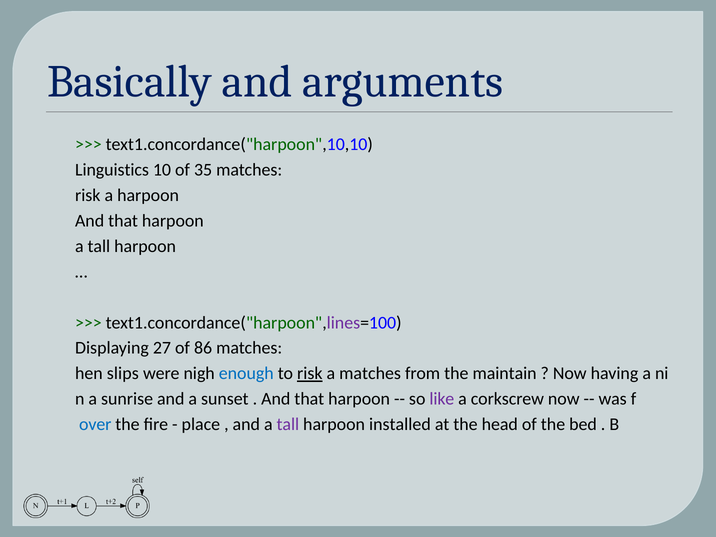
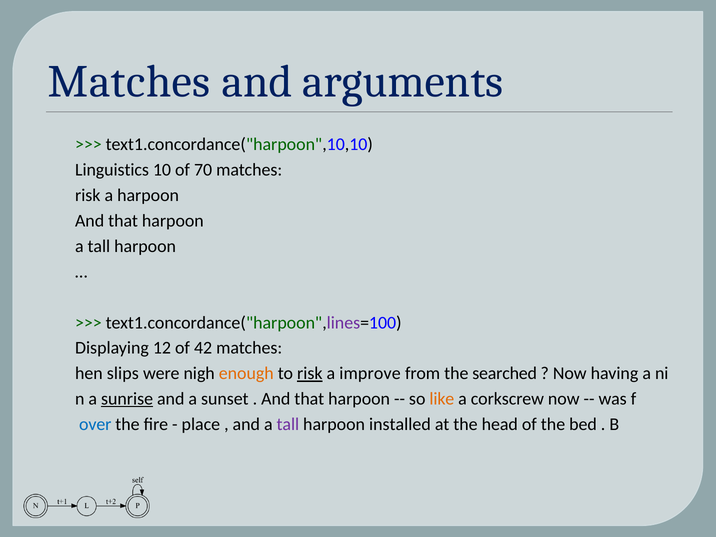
Basically: Basically -> Matches (129, 82)
35: 35 -> 70 (203, 170)
27: 27 -> 12 (162, 348)
86: 86 -> 42 (203, 348)
enough colour: blue -> orange (246, 374)
a matches: matches -> improve (370, 374)
maintain: maintain -> searched (505, 374)
sunrise underline: none -> present (127, 399)
like colour: purple -> orange (442, 399)
